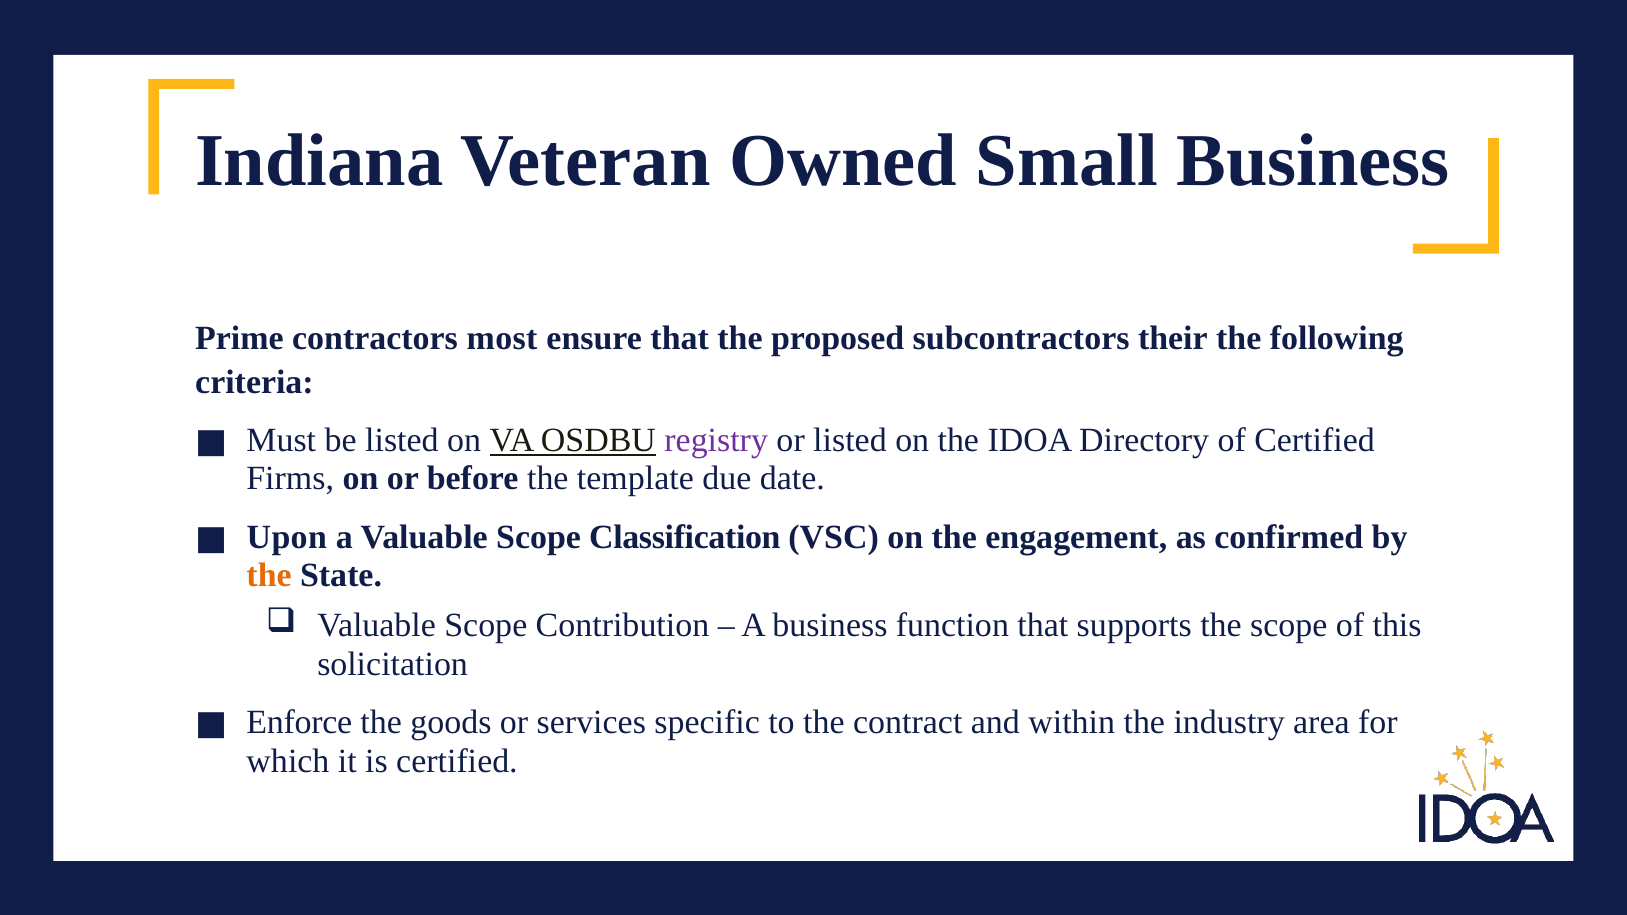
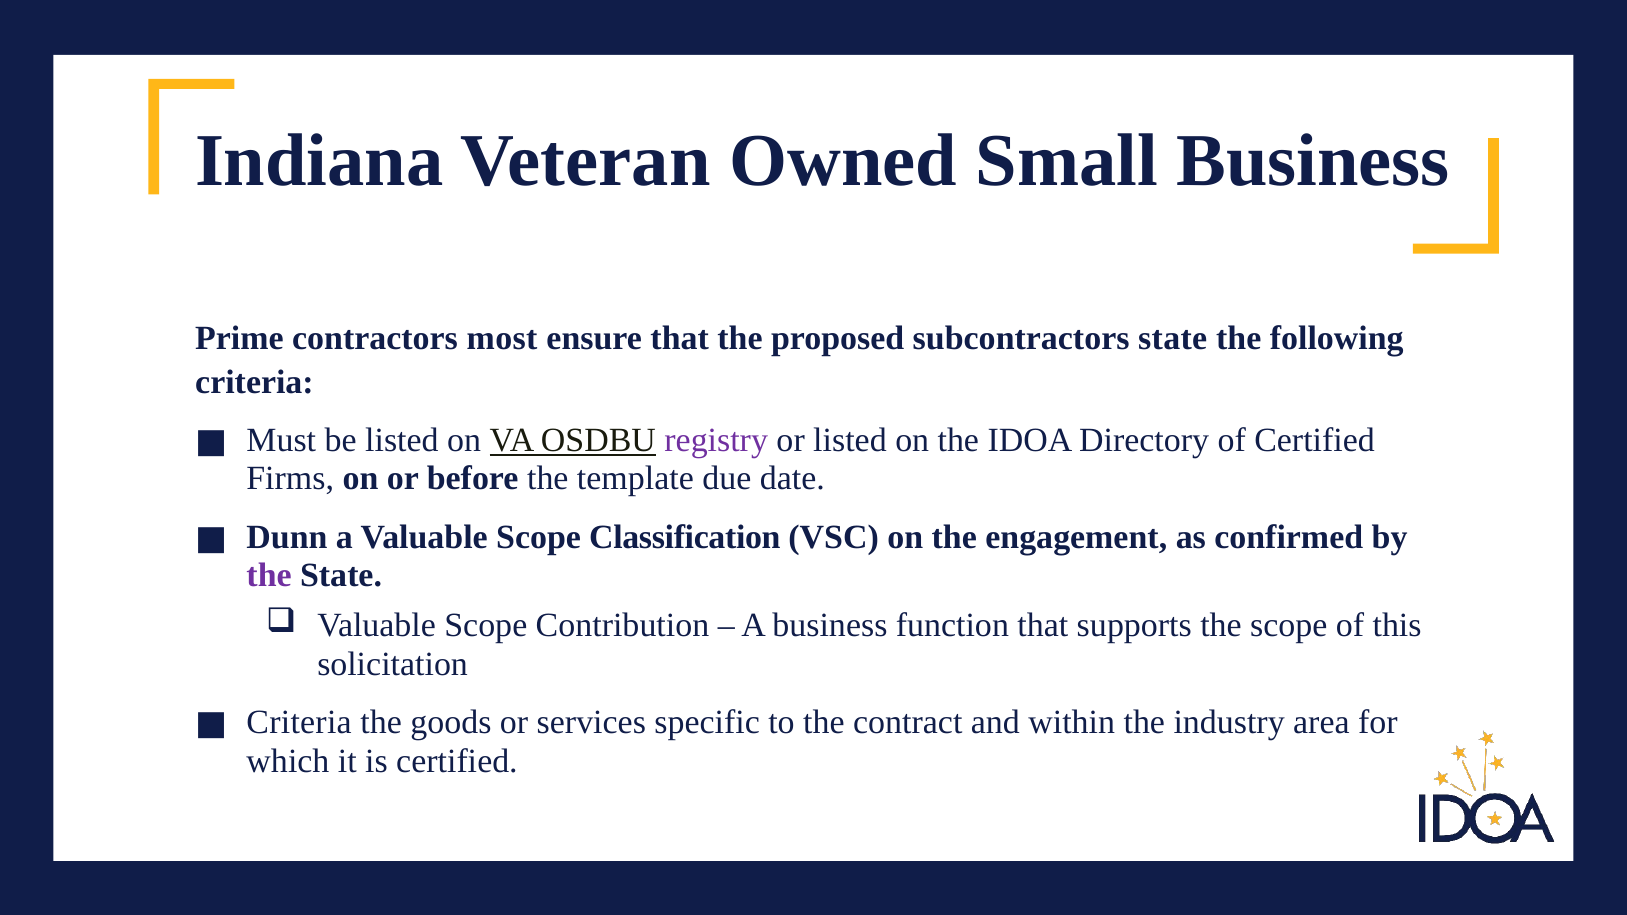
subcontractors their: their -> state (1173, 338)
Upon: Upon -> Dunn (287, 537)
the colour: orange -> purple (269, 576)
Enforce: Enforce -> Criteria (299, 723)
